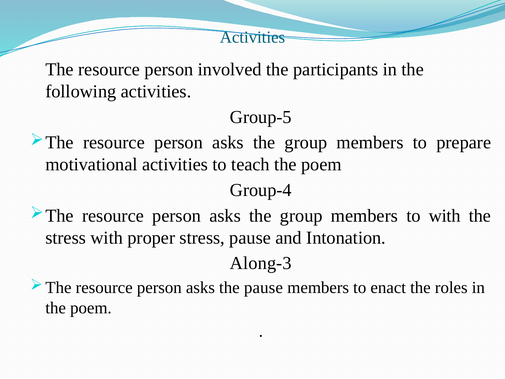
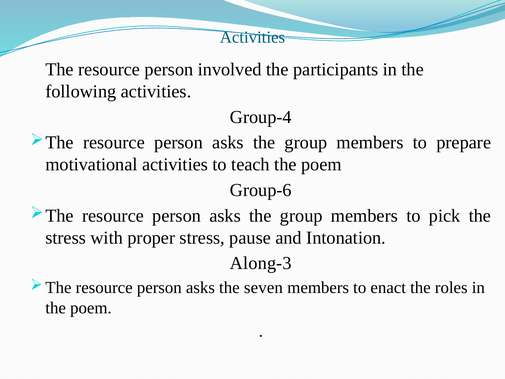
Group-5: Group-5 -> Group-4 (261, 117)
Group-4: Group-4 -> Group-6 (261, 190)
to with: with -> pick (445, 216)
the pause: pause -> seven (263, 287)
